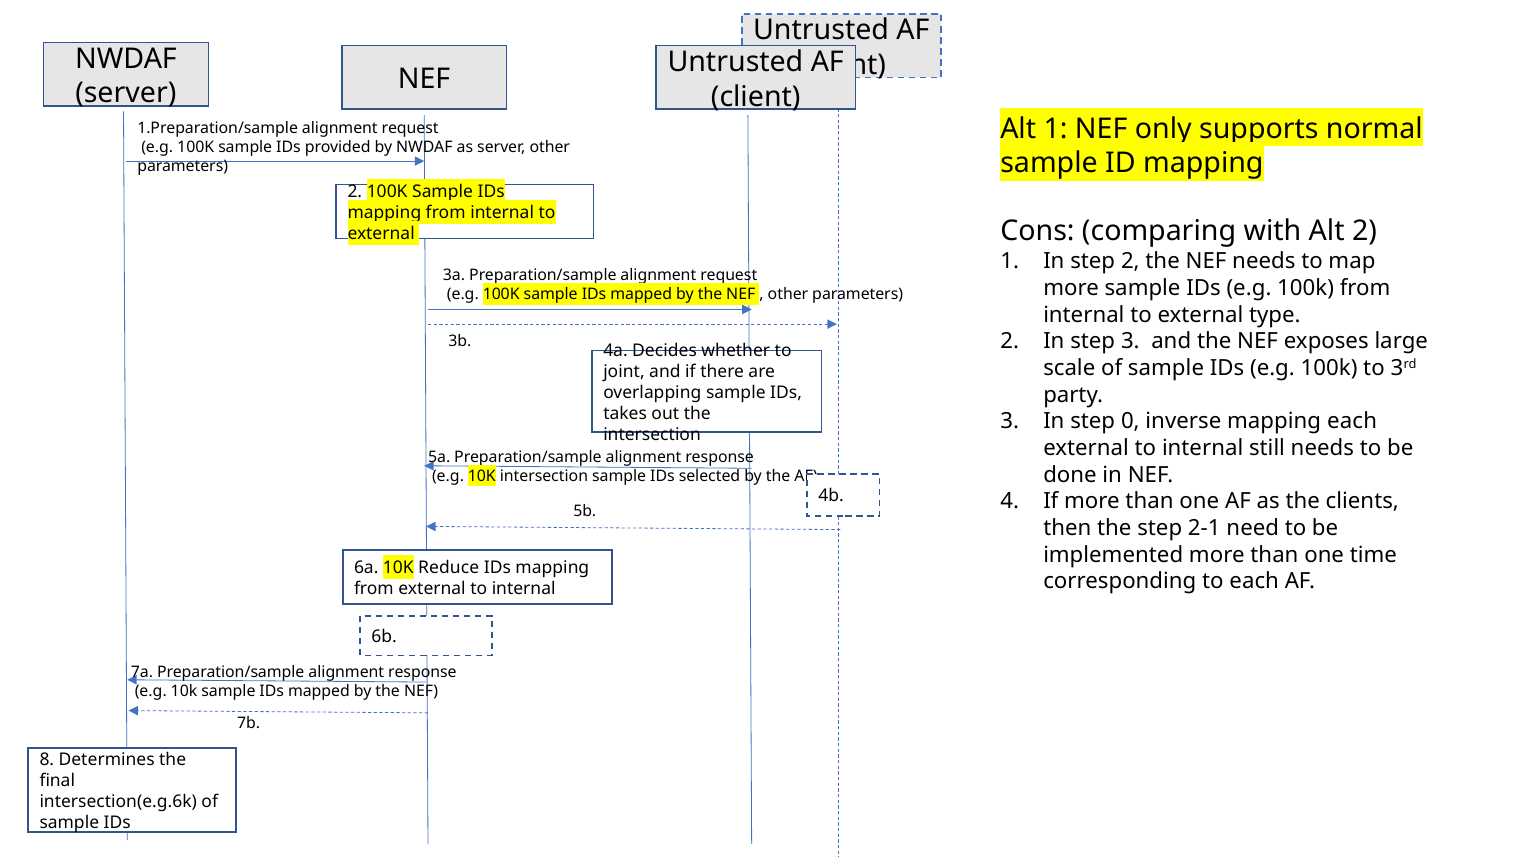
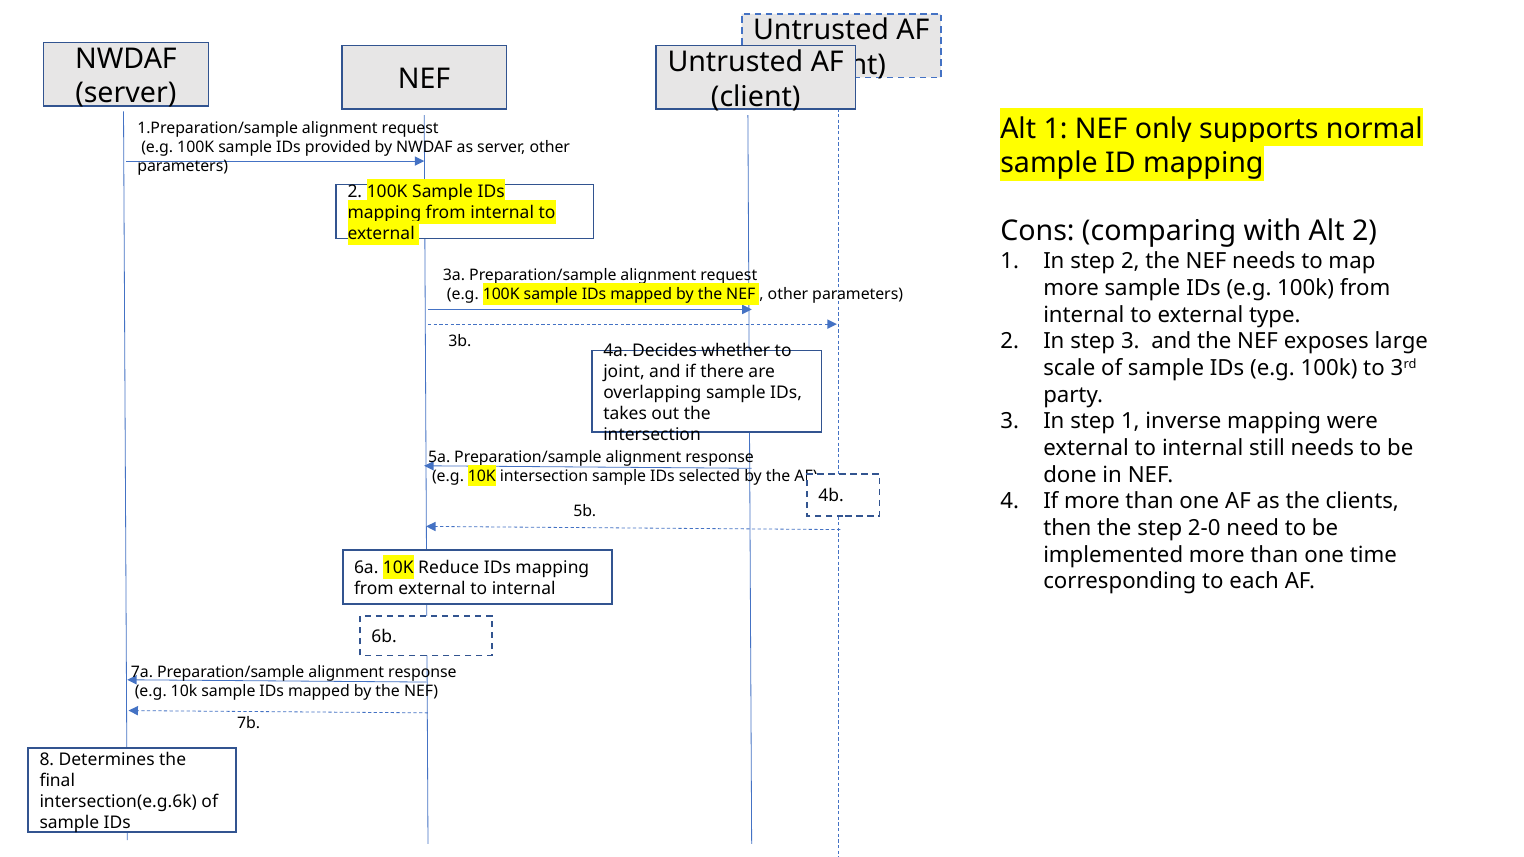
step 0: 0 -> 1 (1130, 422)
mapping each: each -> were (1352, 422)
2-1: 2-1 -> 2-0 (1204, 528)
